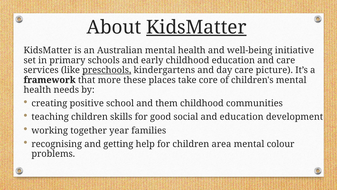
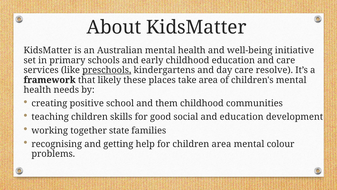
KidsMatter underline: present -> none (196, 27)
picture: picture -> resolve (274, 70)
more: more -> likely (109, 80)
take core: core -> area (208, 80)
year: year -> state (119, 130)
